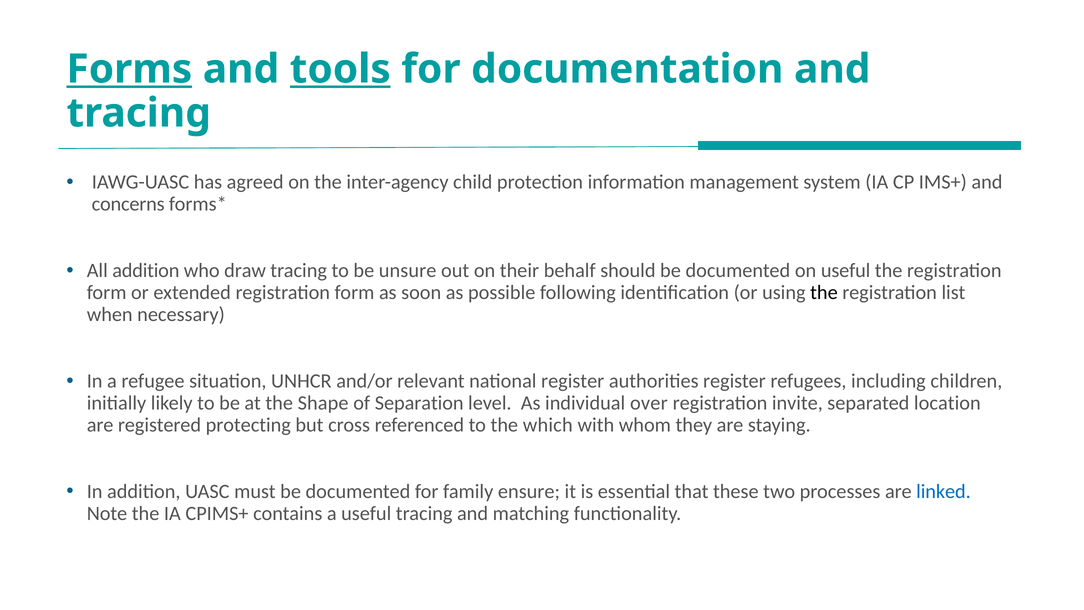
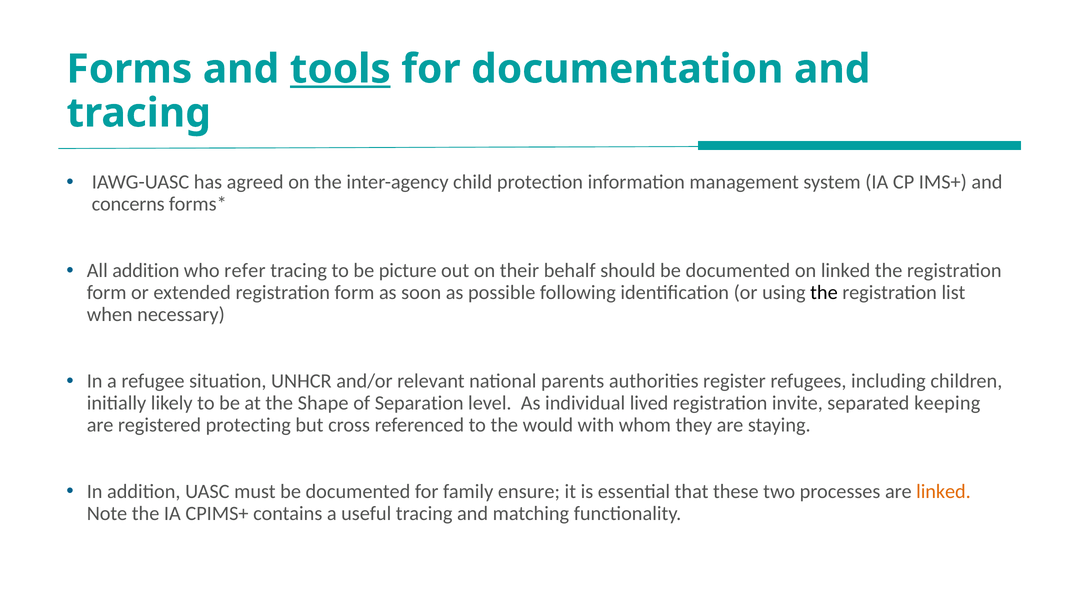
Forms underline: present -> none (129, 69)
draw: draw -> refer (245, 271)
unsure: unsure -> picture (408, 271)
on useful: useful -> linked (846, 271)
national register: register -> parents (573, 381)
over: over -> lived (649, 403)
location: location -> keeping (947, 403)
which: which -> would (548, 425)
linked colour: blue -> orange (943, 491)
